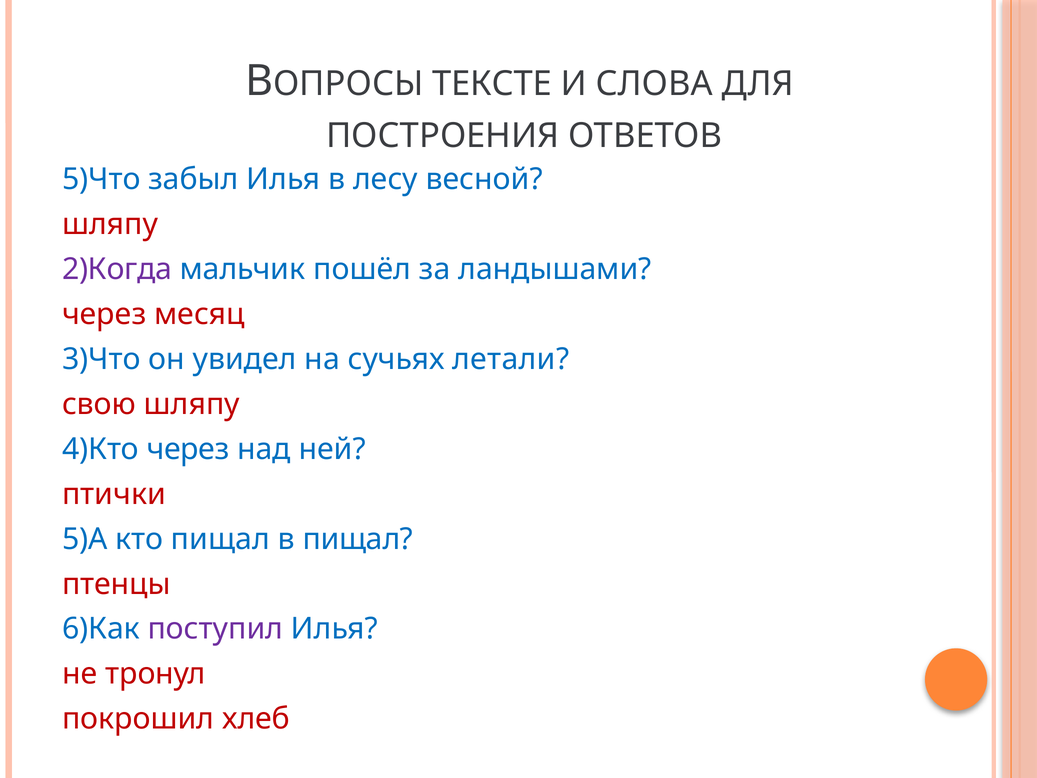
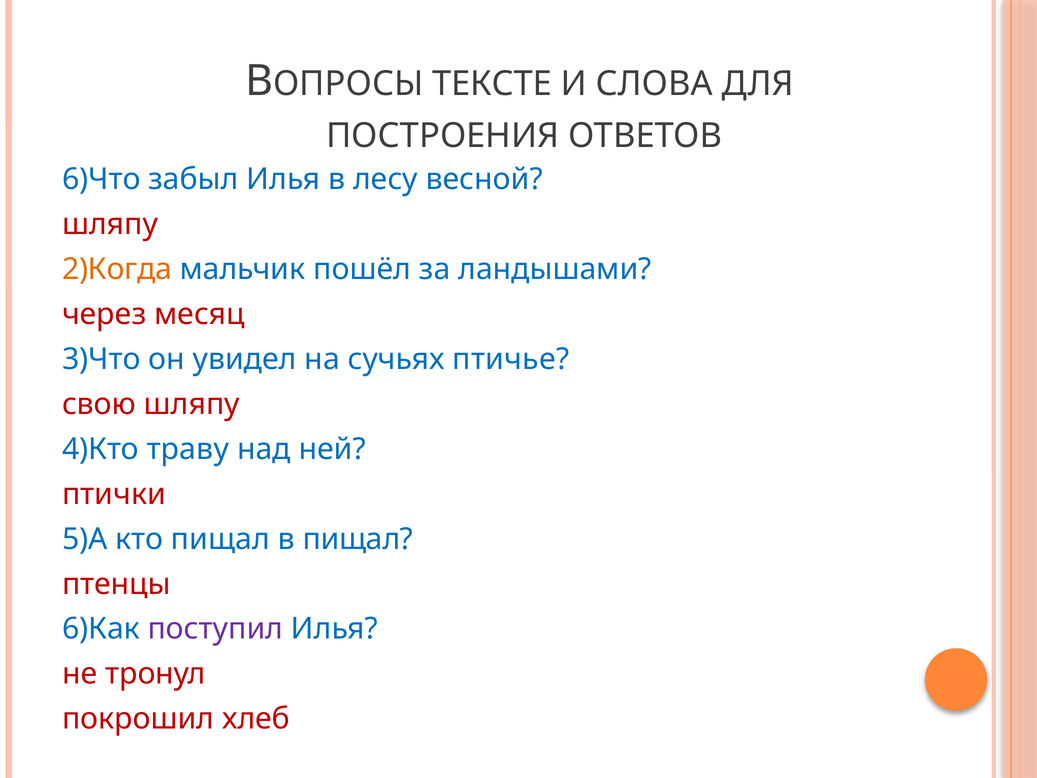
5)Что: 5)Что -> 6)Что (101, 179)
2)Когда colour: purple -> orange (117, 269)
летали: летали -> птичье (511, 359)
4)Кто через: через -> траву (188, 449)
